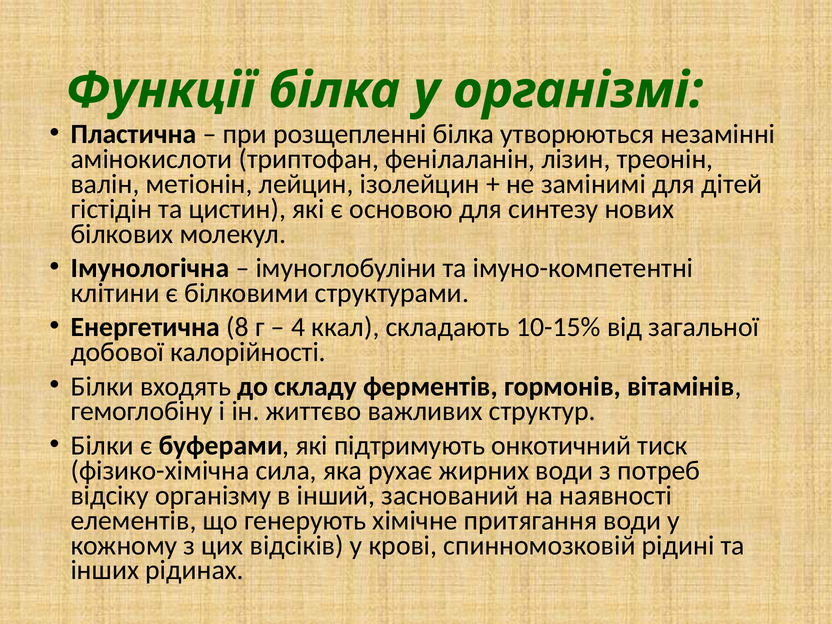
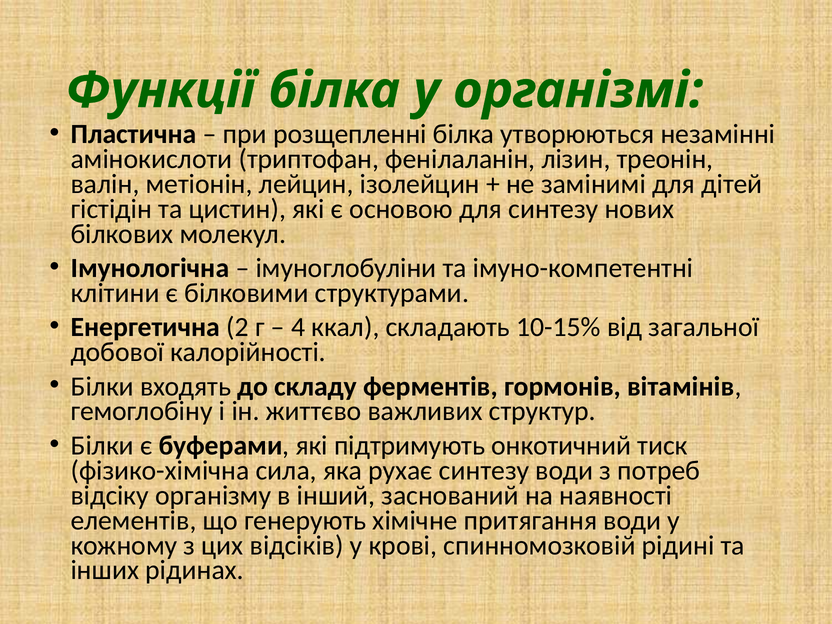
8: 8 -> 2 (238, 327)
рухає жирних: жирних -> синтезу (484, 470)
